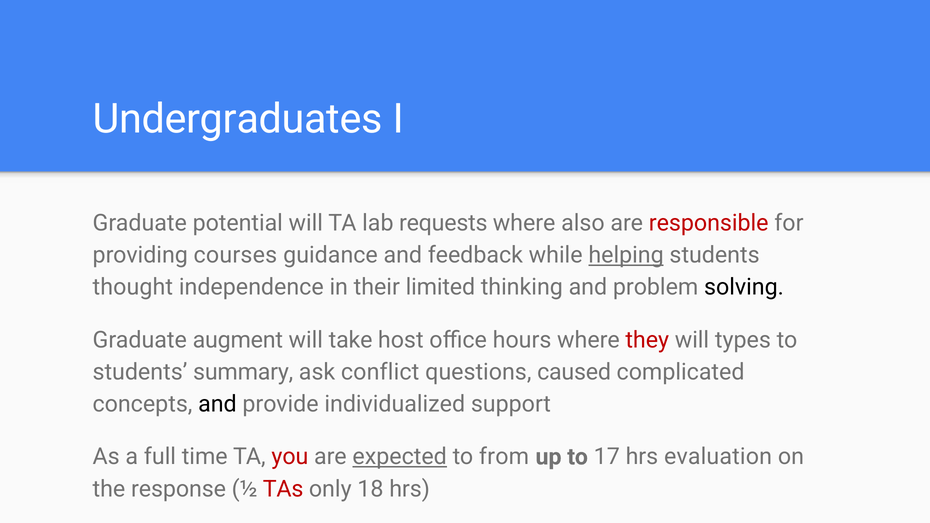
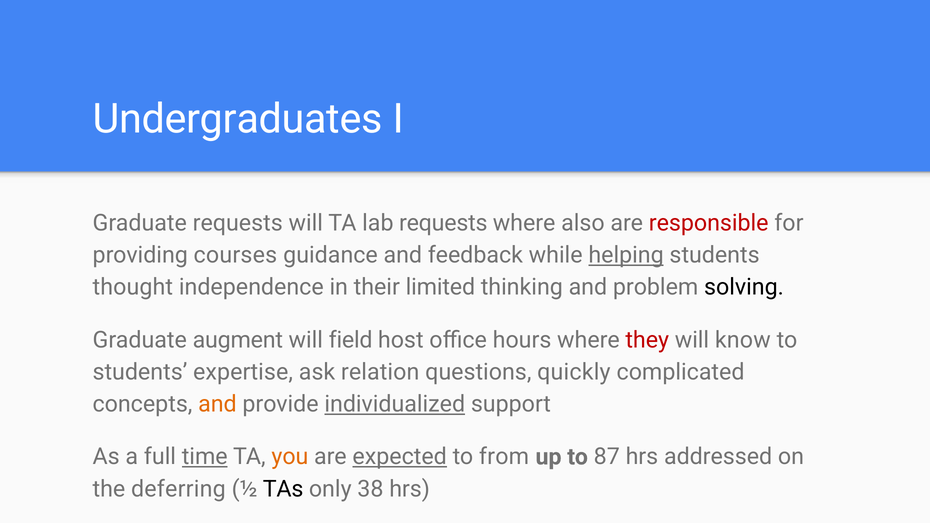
Graduate potential: potential -> requests (238, 223)
take: take -> field (351, 340)
types: types -> know (743, 340)
summary: summary -> expertise (243, 372)
conflict: conflict -> relation (380, 372)
caused: caused -> quickly (574, 372)
and colour: black -> orange (217, 404)
individualized underline: none -> present (395, 404)
time underline: none -> present (205, 457)
you colour: red -> orange (290, 457)
17: 17 -> 87 (607, 457)
evaluation: evaluation -> addressed (718, 457)
response: response -> deferring (178, 489)
TAs colour: red -> black (283, 489)
18: 18 -> 38 (370, 489)
